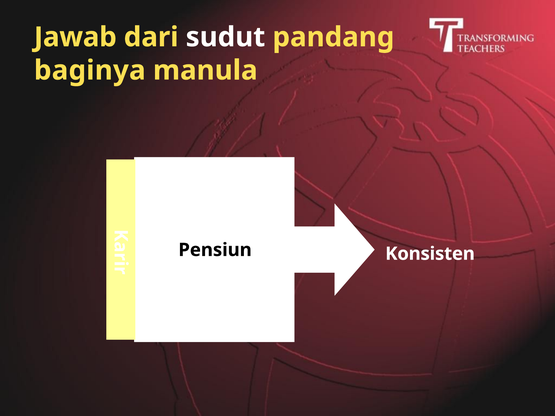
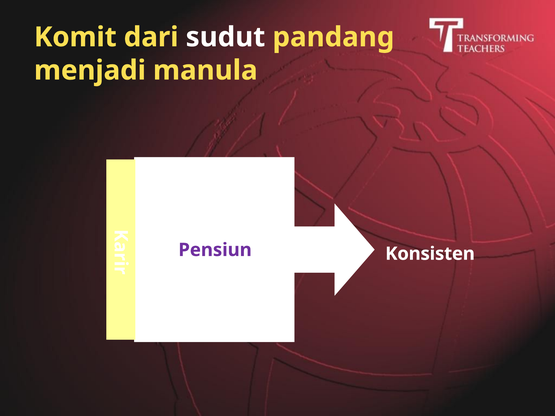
Jawab: Jawab -> Komit (75, 37)
baginya: baginya -> menjadi (90, 70)
Pensiun colour: black -> purple (215, 250)
